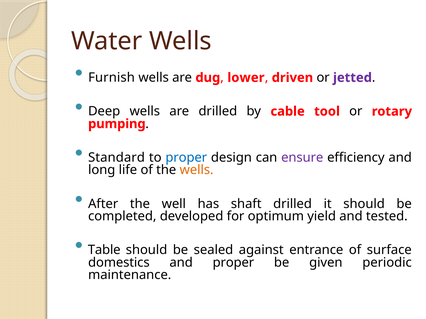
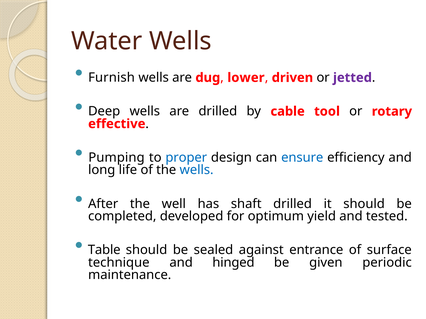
pumping: pumping -> effective (117, 124)
Standard: Standard -> Pumping (117, 158)
ensure colour: purple -> blue (302, 158)
wells colour: orange -> blue (197, 170)
domestics: domestics -> technique (119, 263)
and proper: proper -> hinged (233, 263)
